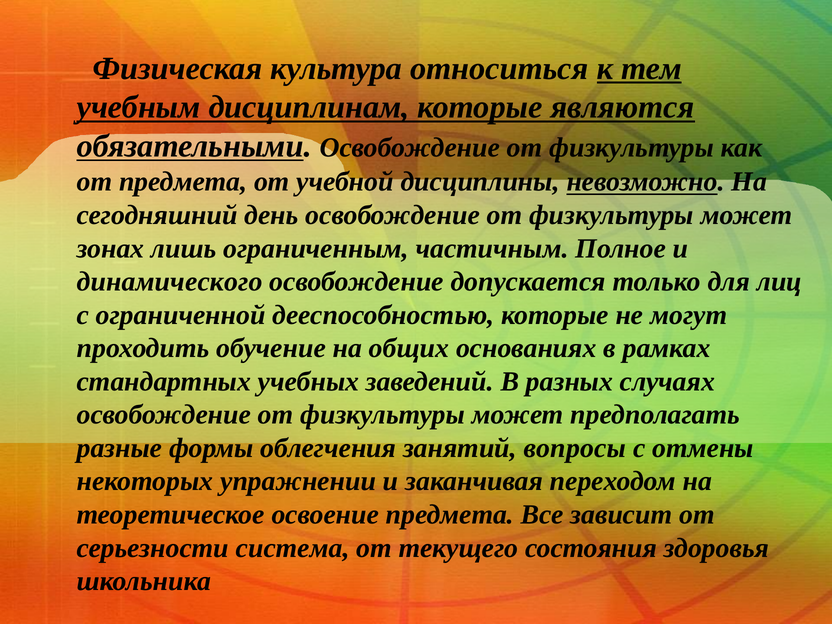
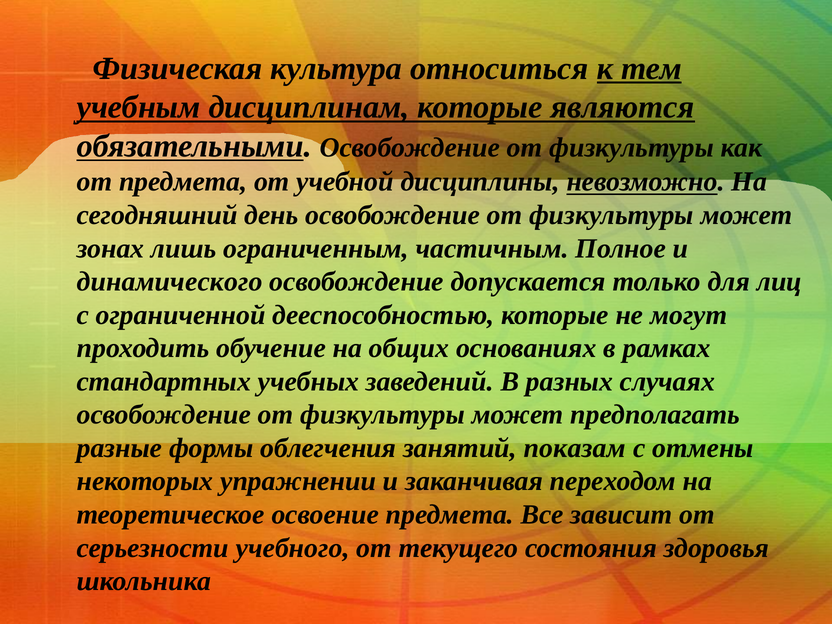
вопросы: вопросы -> показам (575, 448)
система: система -> учебного (293, 548)
